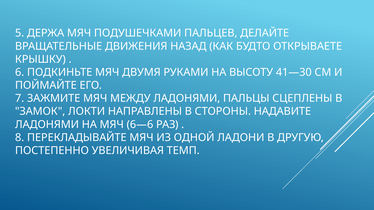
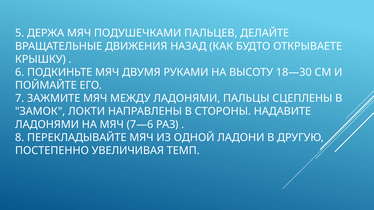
41—30: 41—30 -> 18—30 (294, 72)
6—6: 6—6 -> 7—6 (140, 125)
